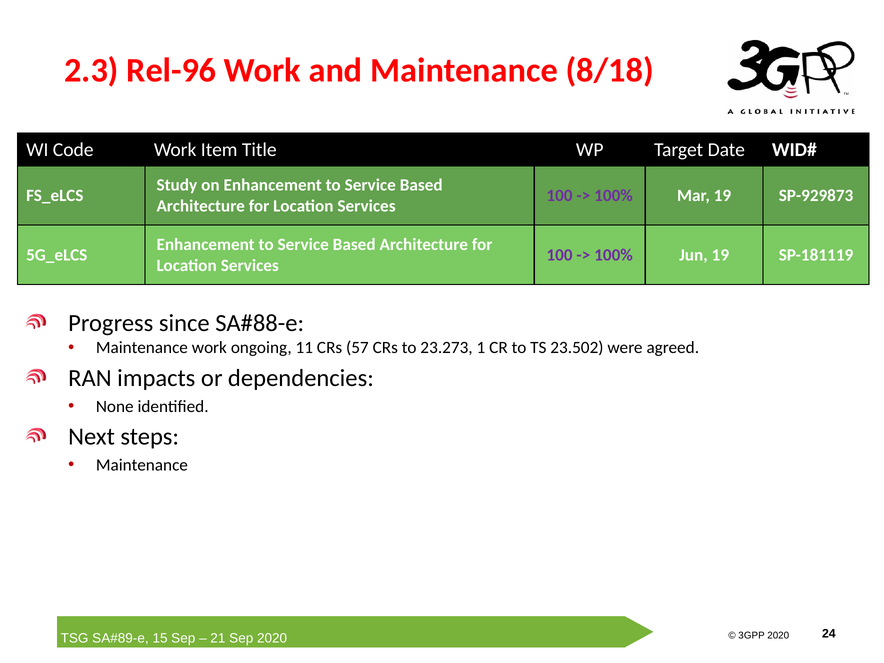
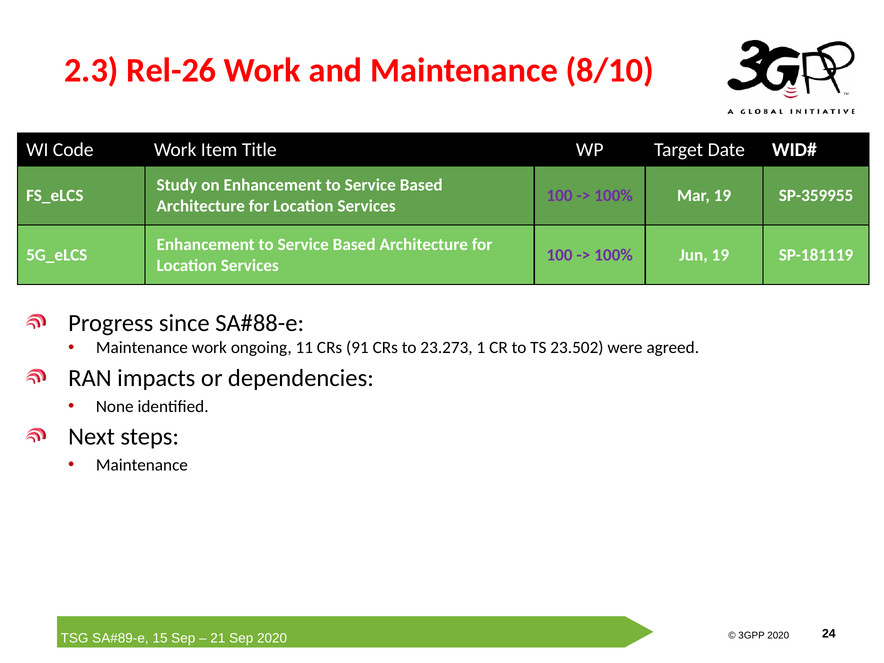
Rel-96: Rel-96 -> Rel-26 (171, 70)
8/18: 8/18 -> 8/10 (610, 70)
SP-929873: SP-929873 -> SP-359955 (816, 196)
57: 57 -> 91 (357, 348)
